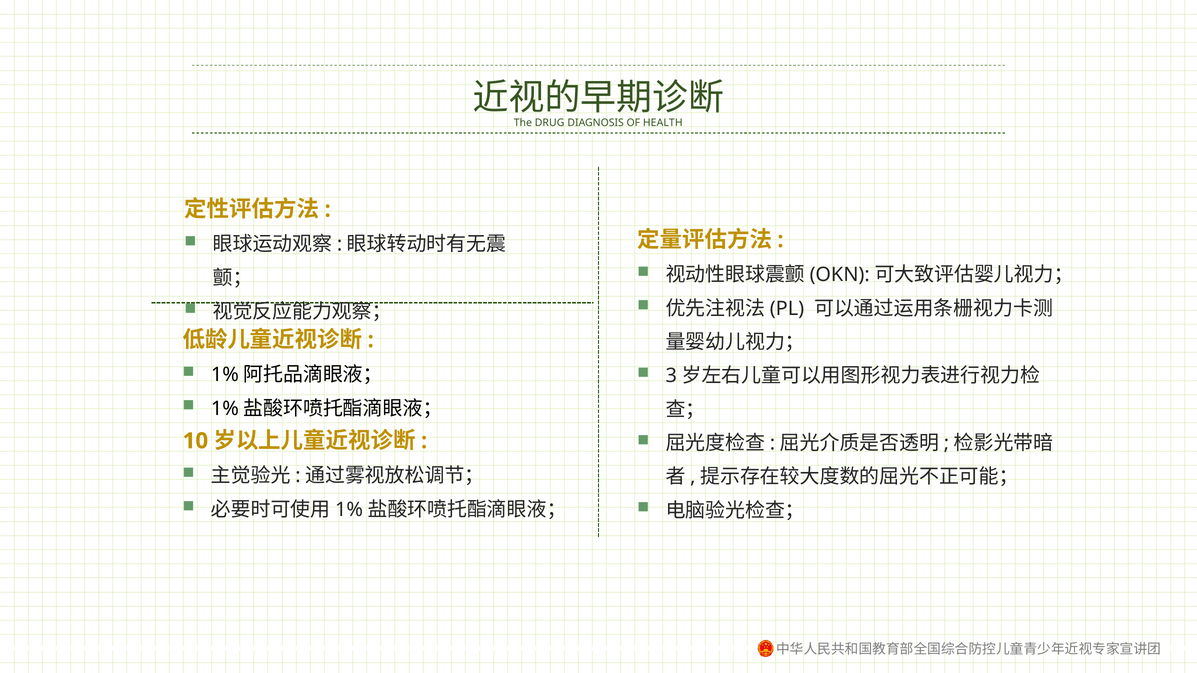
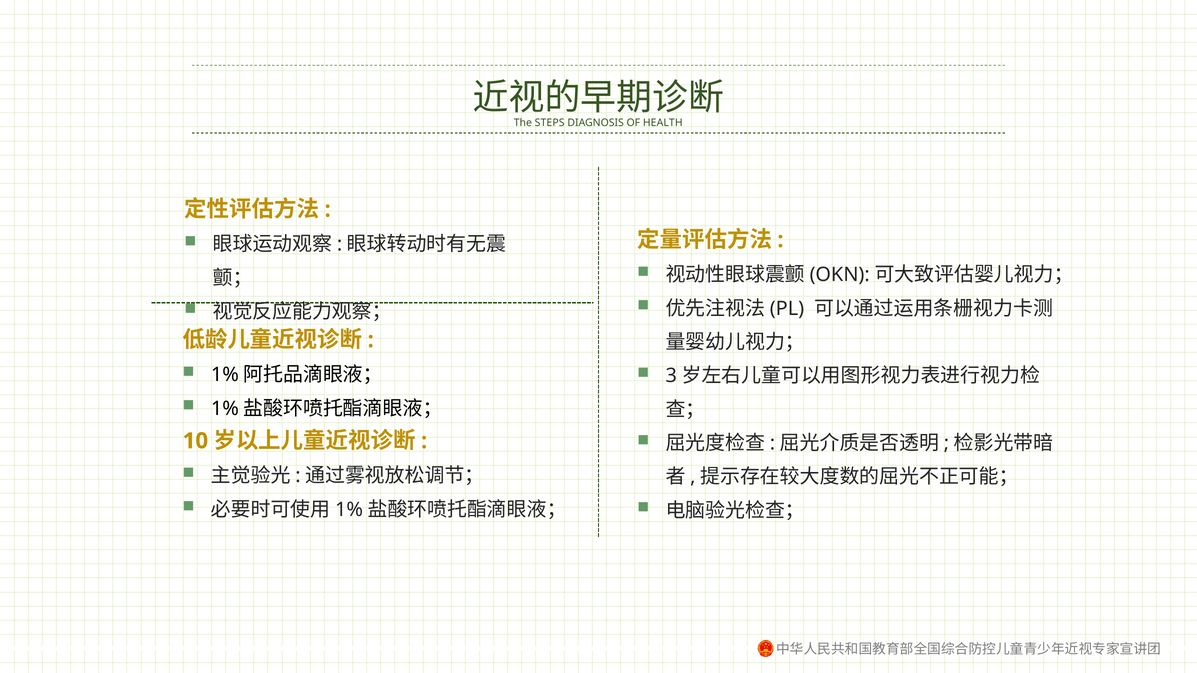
DRUG: DRUG -> STEPS (550, 123)
